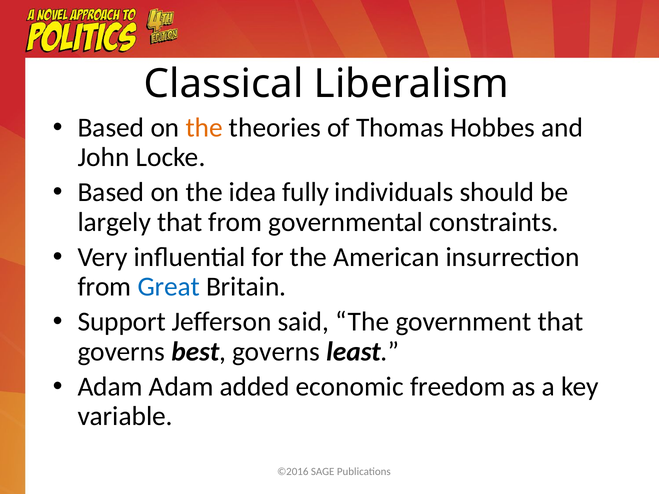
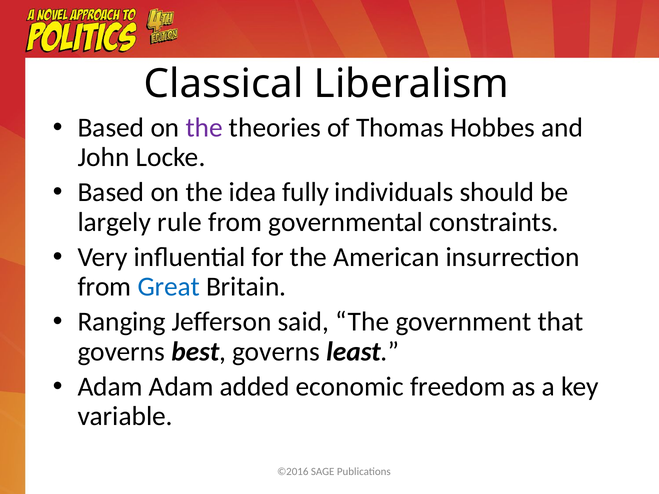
the colour: orange -> purple (204, 128)
largely that: that -> rule (180, 222)
Support: Support -> Ranging (122, 322)
